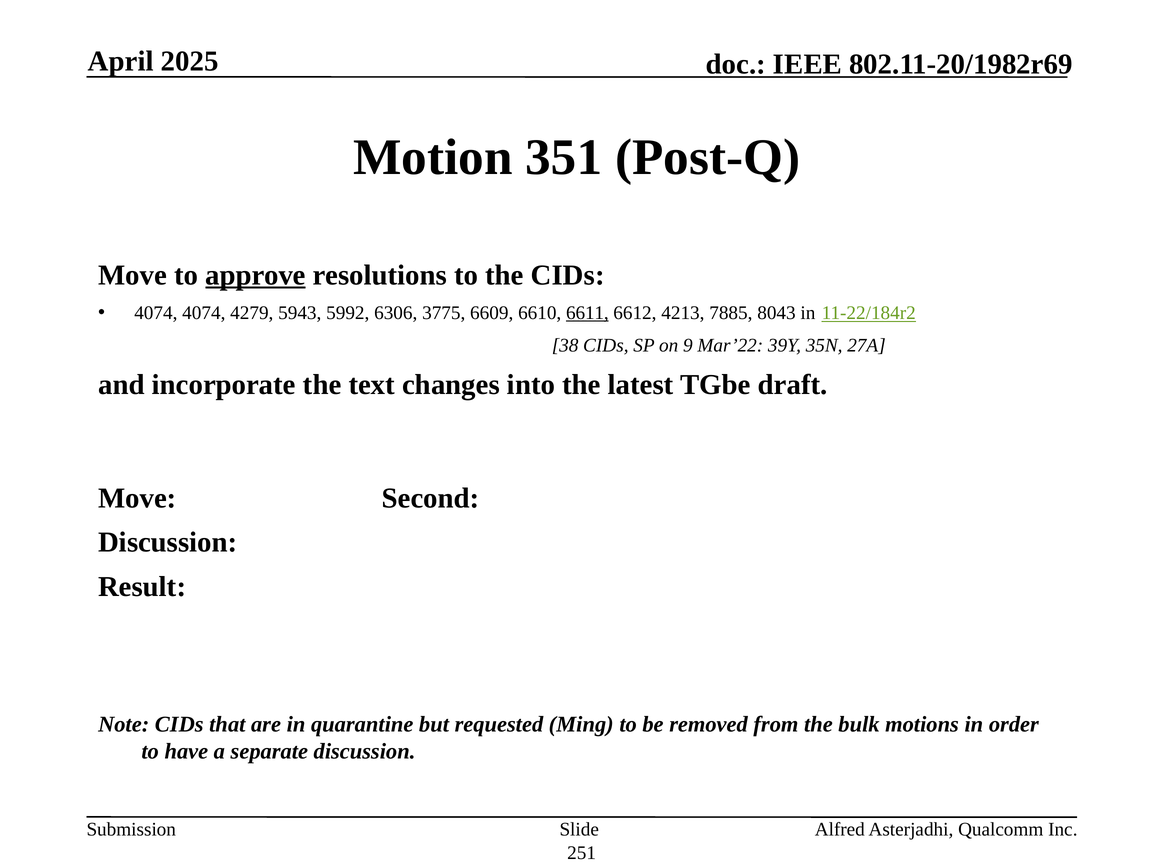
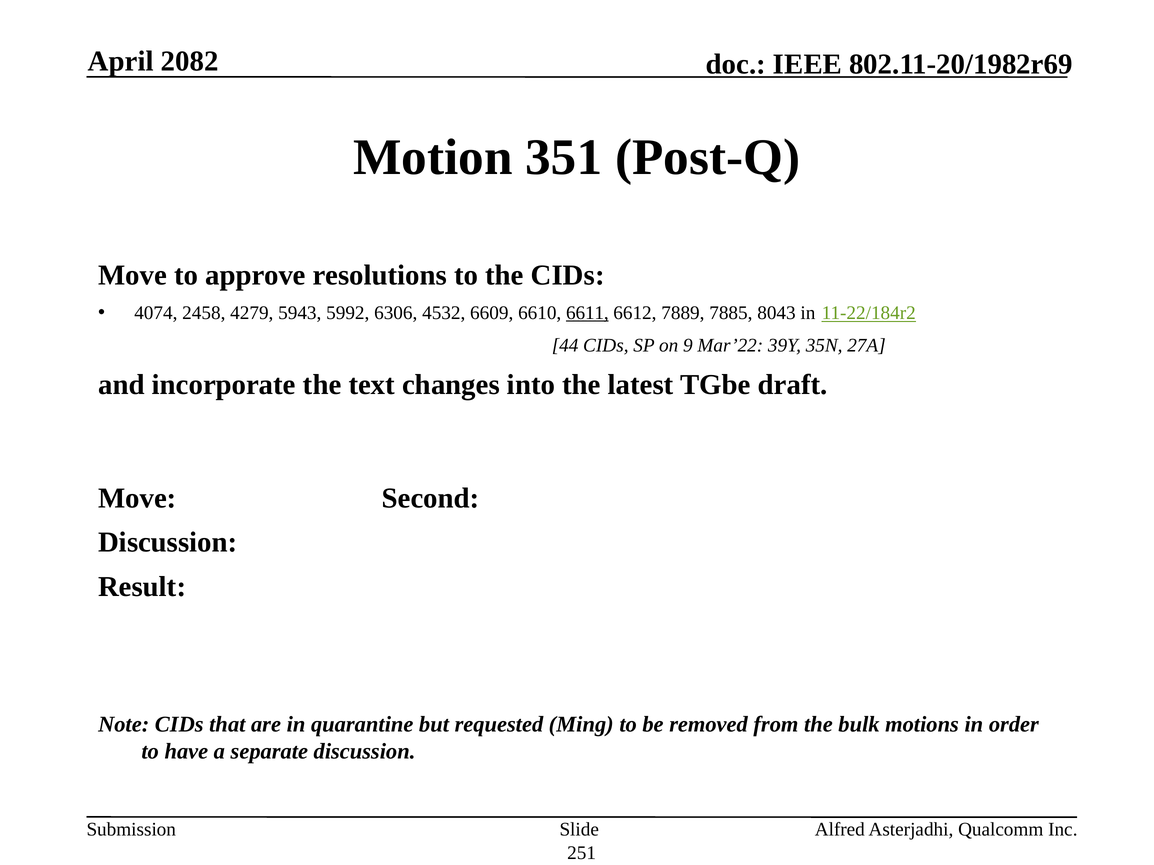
2025: 2025 -> 2082 (190, 61)
approve underline: present -> none (256, 275)
4074 4074: 4074 -> 2458 (204, 313)
3775: 3775 -> 4532 (444, 313)
4213: 4213 -> 7889 (683, 313)
38: 38 -> 44 (565, 346)
